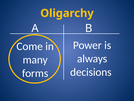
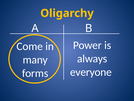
decisions: decisions -> everyone (91, 72)
